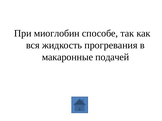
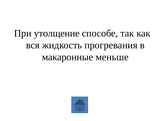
миоглобин: миоглобин -> утолщение (57, 33)
подачей: подачей -> меньше (112, 57)
